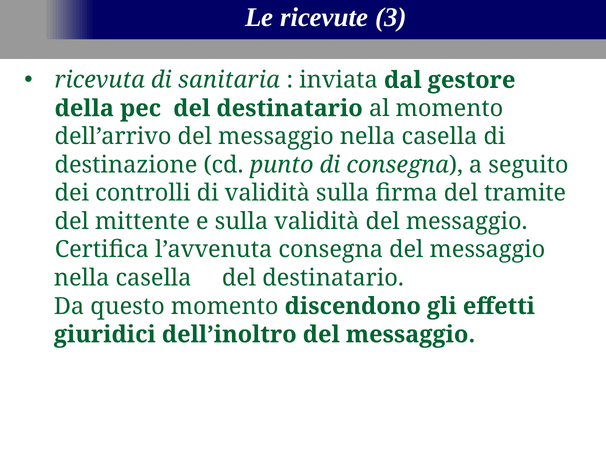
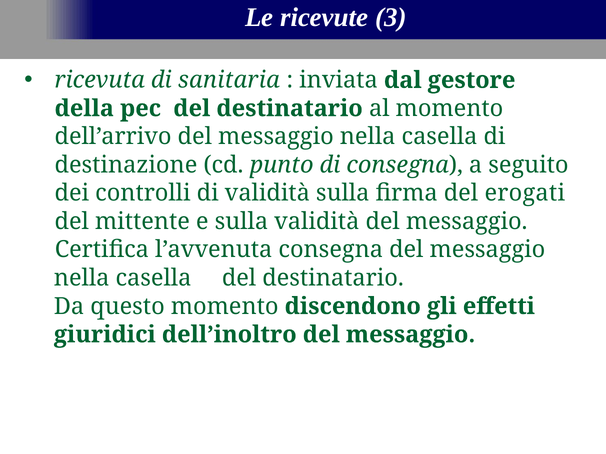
tramite: tramite -> erogati (525, 193)
